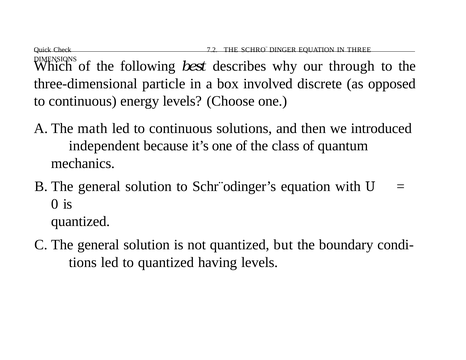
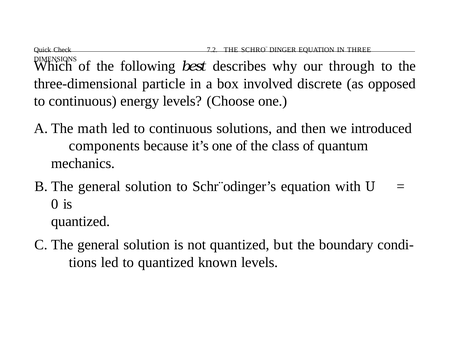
independent: independent -> components (104, 146)
having: having -> known (218, 262)
